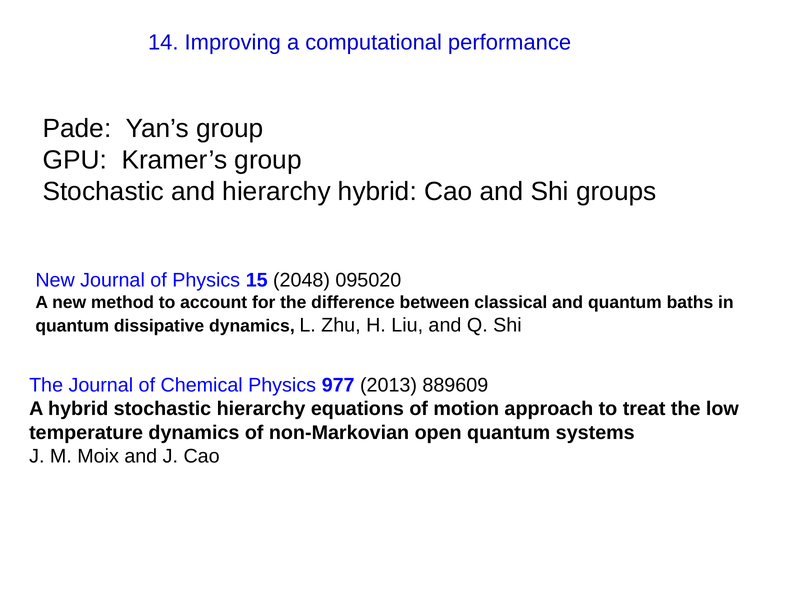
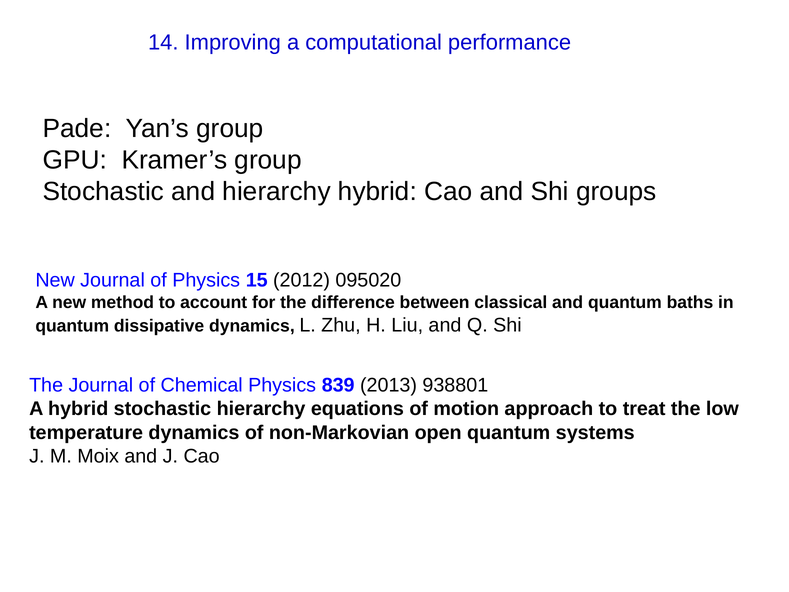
2048: 2048 -> 2012 (302, 280)
977: 977 -> 839 (338, 385)
889609: 889609 -> 938801 (455, 385)
